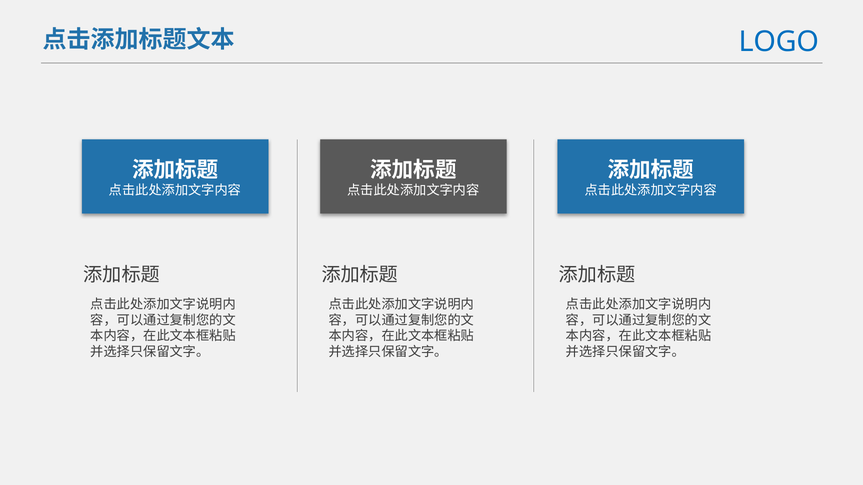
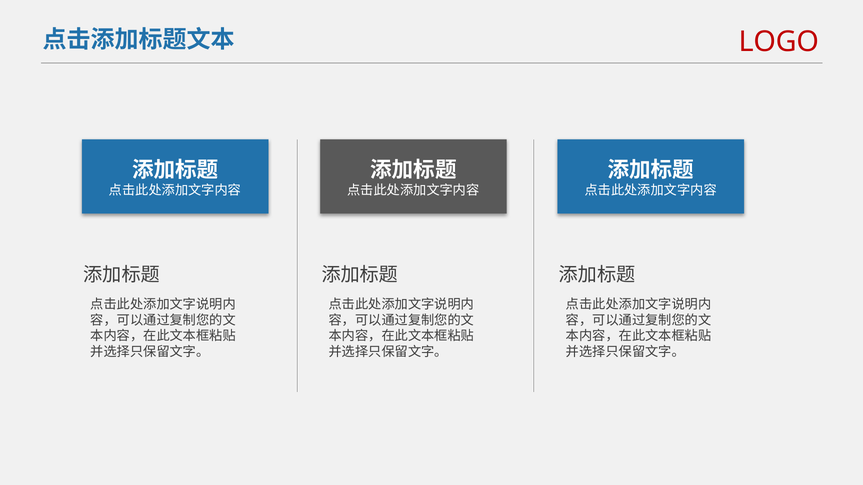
LOGO colour: blue -> red (779, 42)
